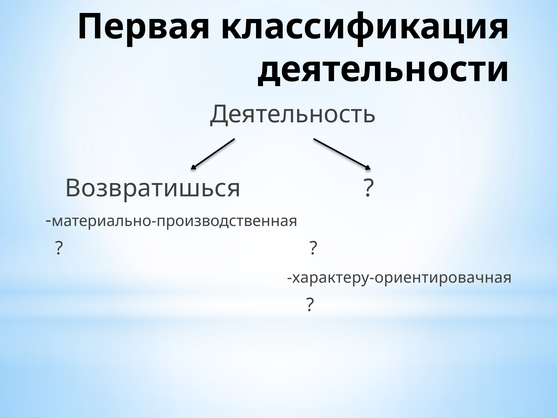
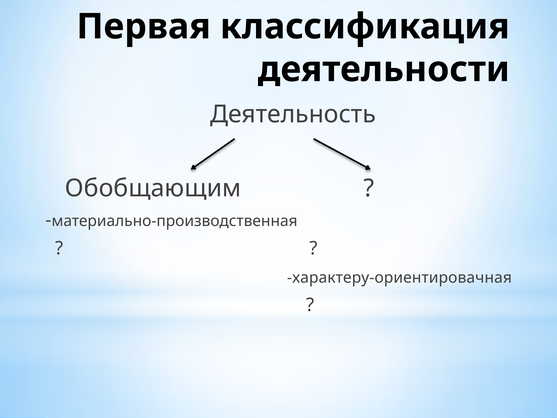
Возвратишься: Возвратишься -> Обобщающим (153, 188)
